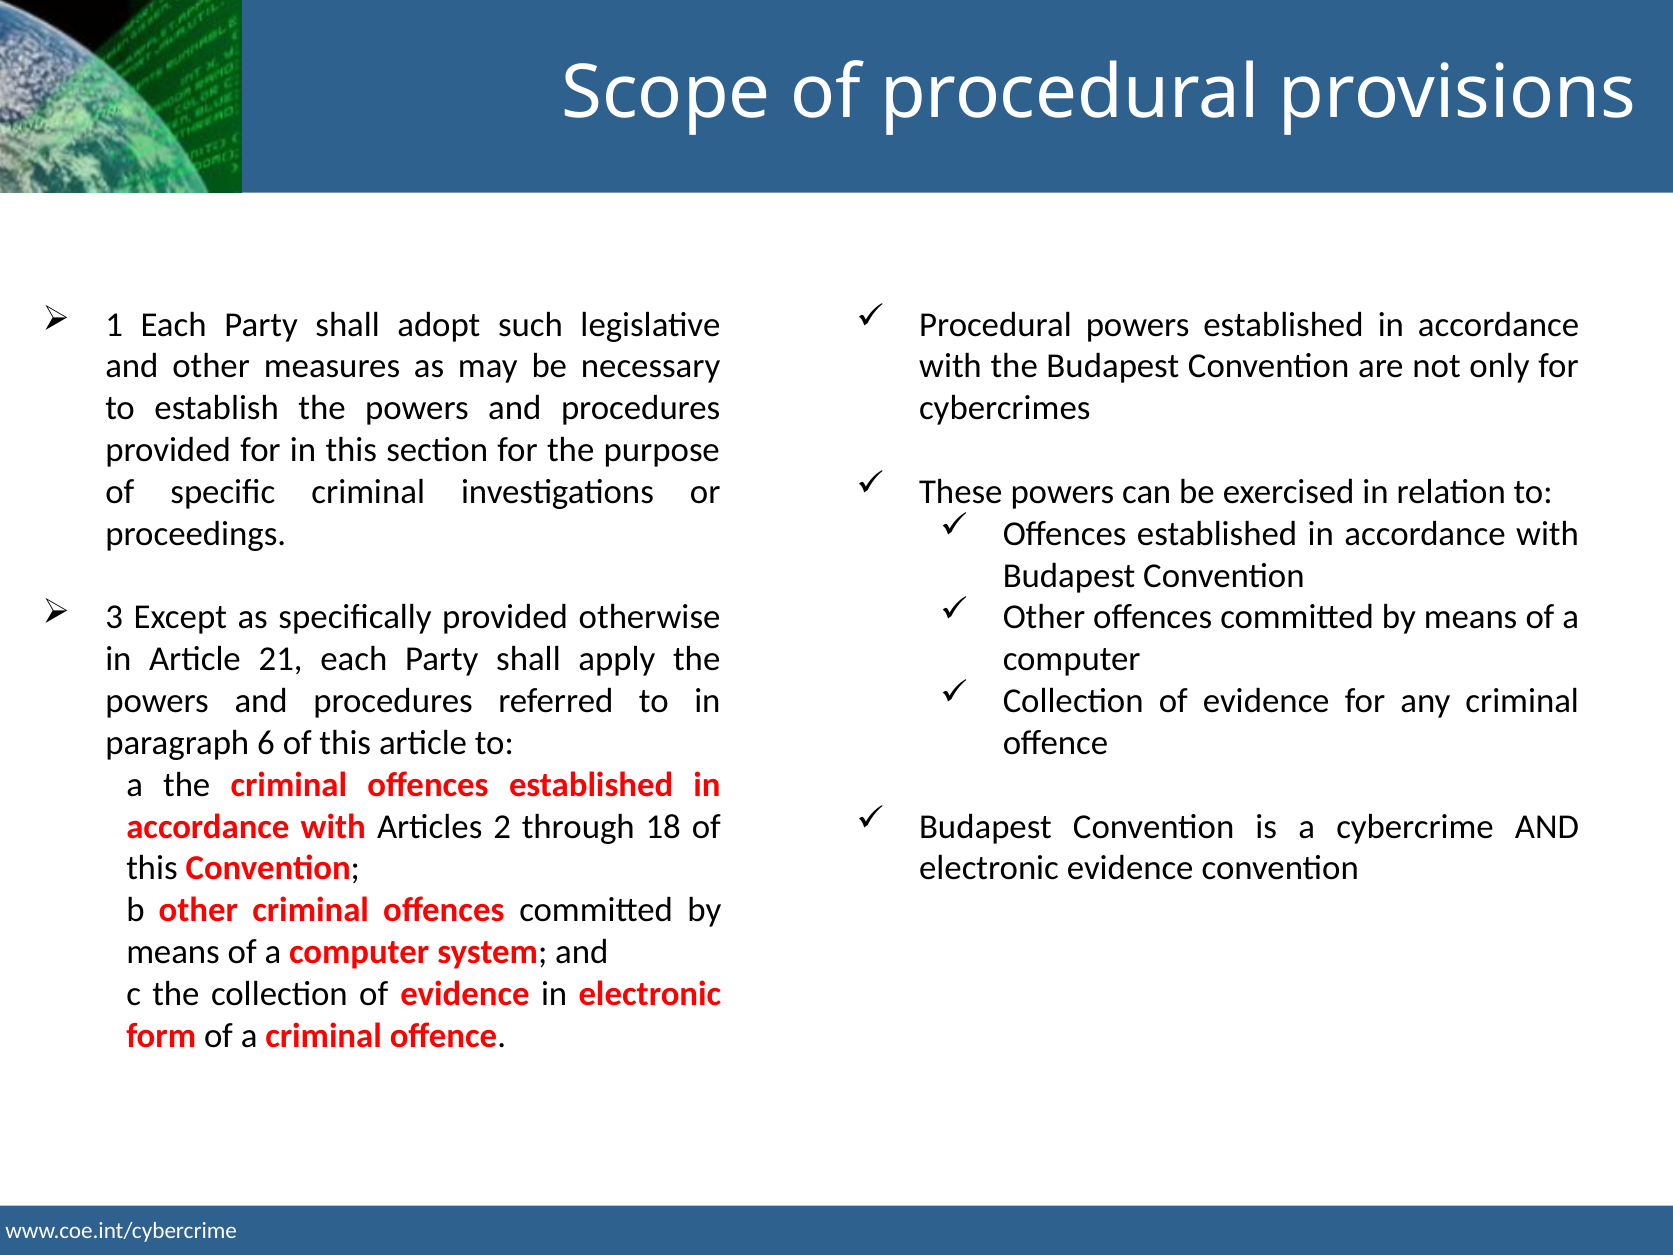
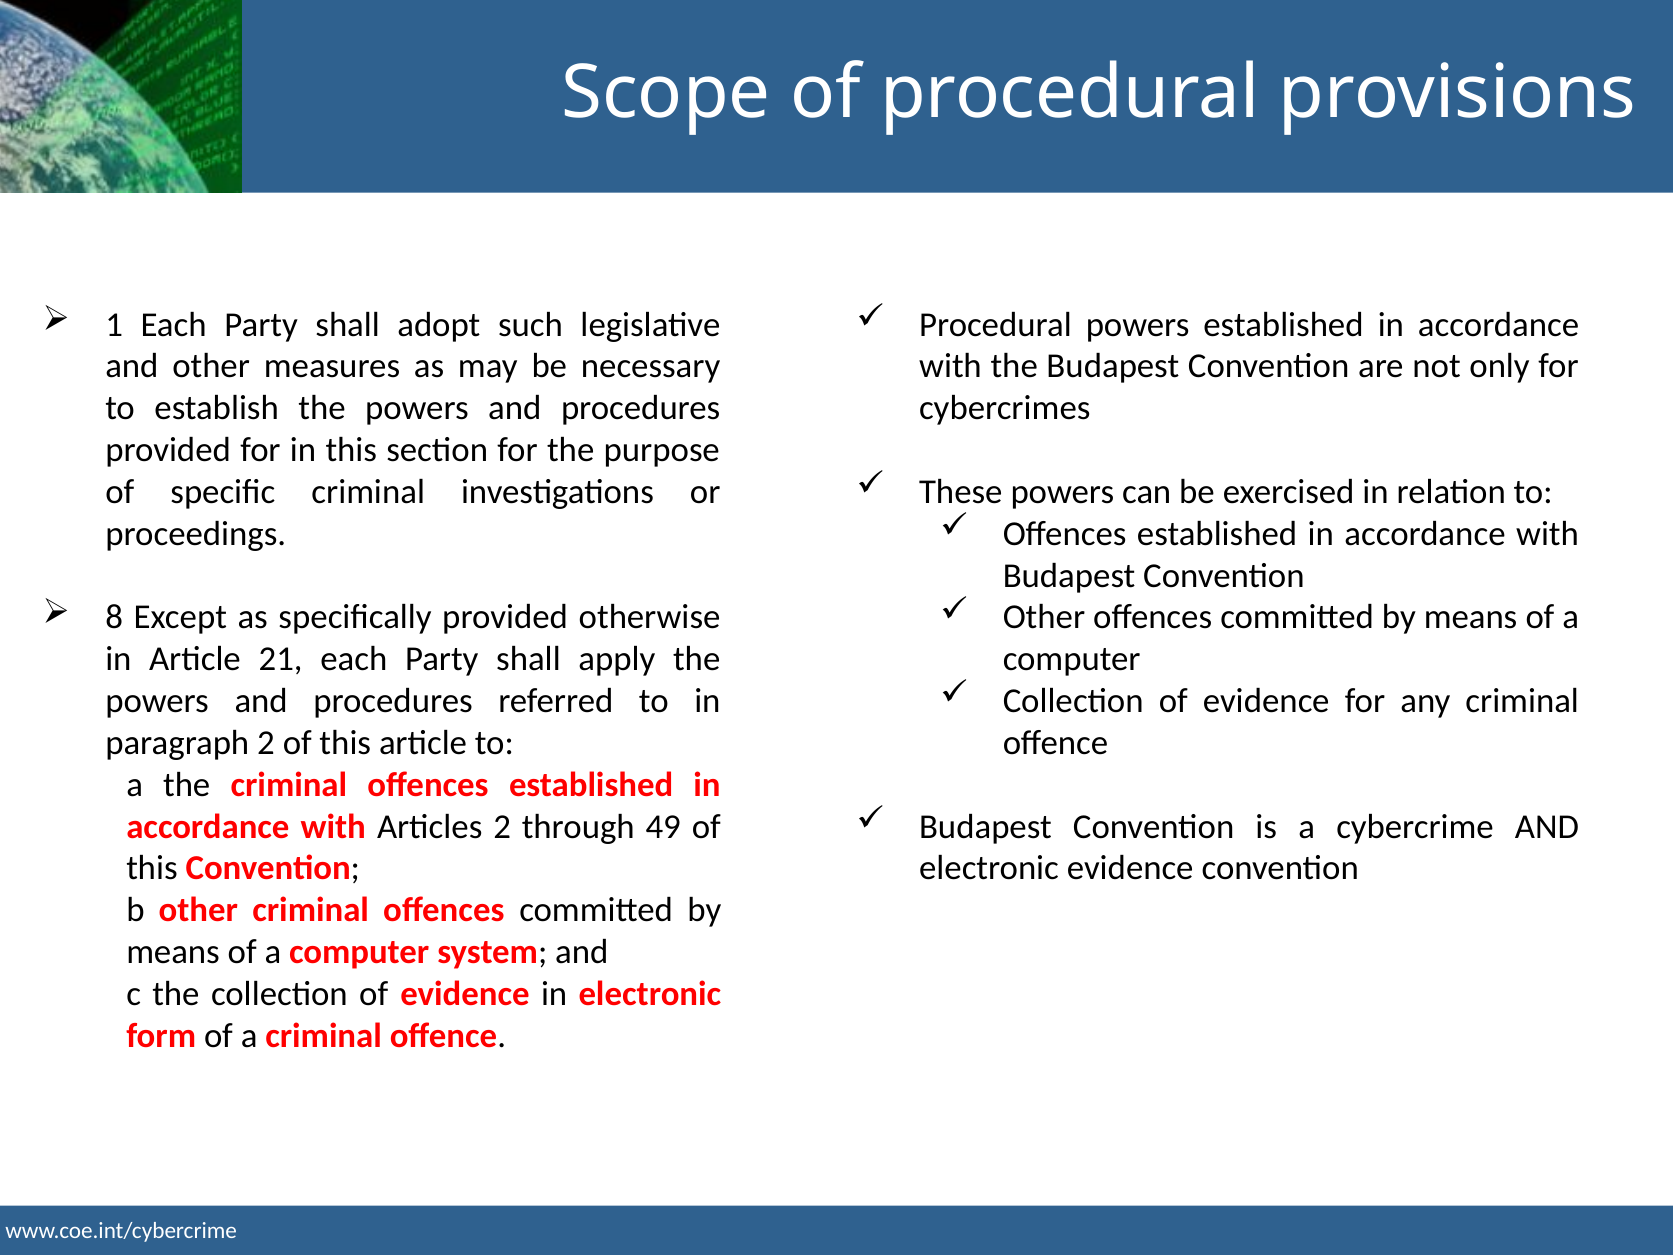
3: 3 -> 8 (114, 617)
paragraph 6: 6 -> 2 (266, 743)
18: 18 -> 49 (663, 826)
